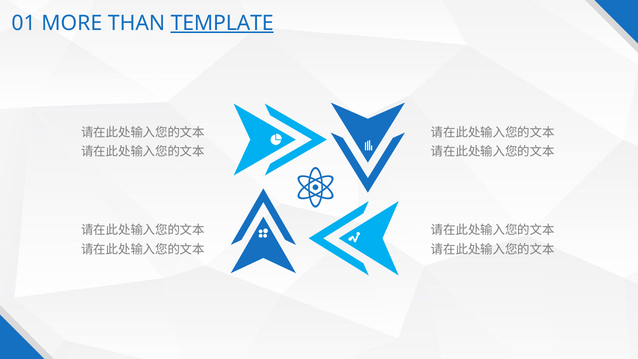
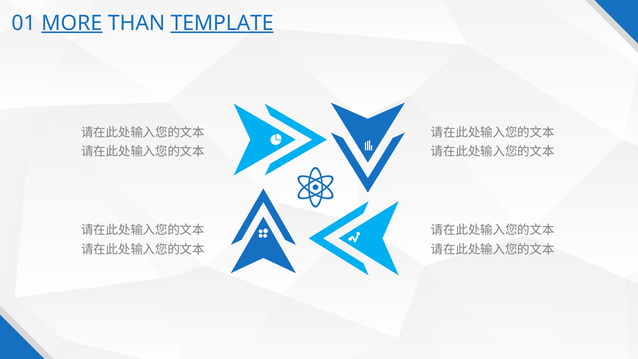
MORE underline: none -> present (72, 23)
